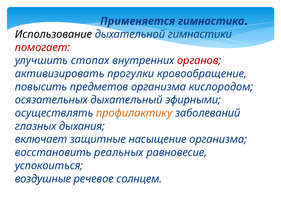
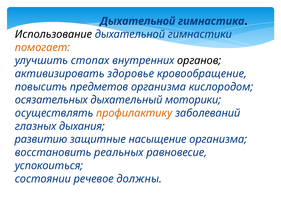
Применяется: Применяется -> Дыхательной (138, 21)
помогает colour: red -> orange (42, 47)
органов colour: red -> black (199, 60)
прогулки: прогулки -> здоровье (131, 74)
эфирными: эфирными -> моторики (193, 100)
включает: включает -> развитию (41, 139)
воздушные: воздушные -> состоянии (43, 179)
солнцем: солнцем -> должны (139, 179)
